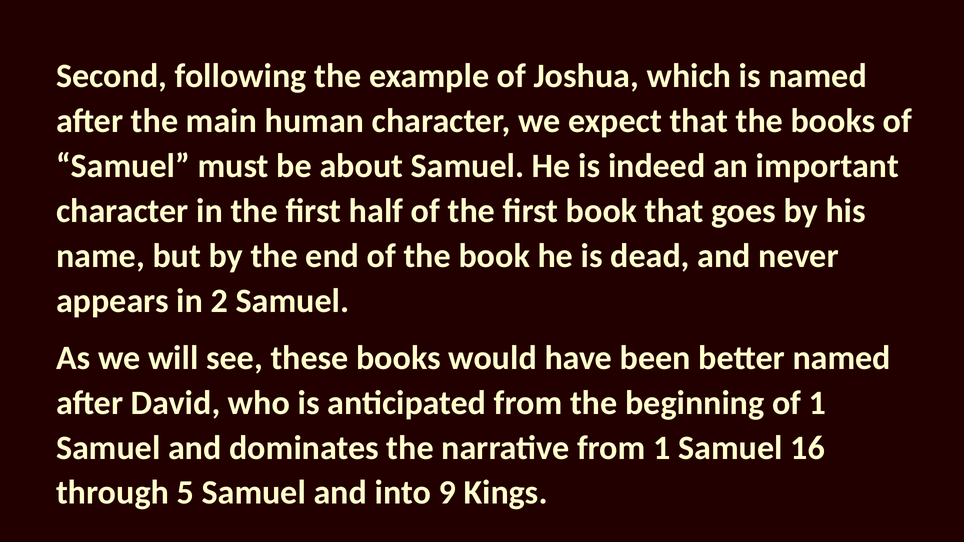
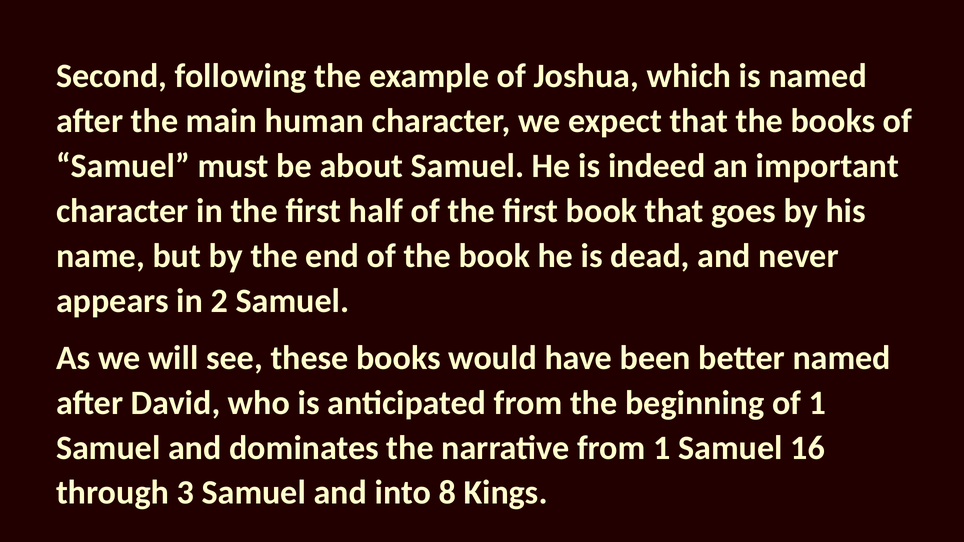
5: 5 -> 3 (185, 493)
9: 9 -> 8 (447, 493)
